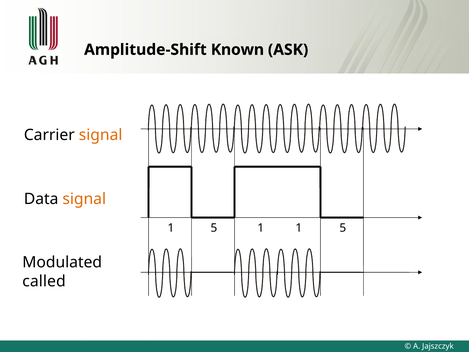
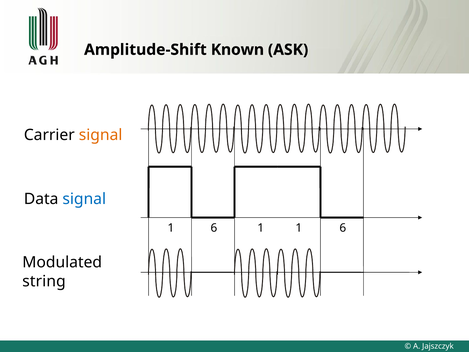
signal colour: orange -> blue (84, 199)
5: 5 -> 6 (214, 228)
1 1 5: 5 -> 6 (343, 228)
called: called -> string (44, 281)
